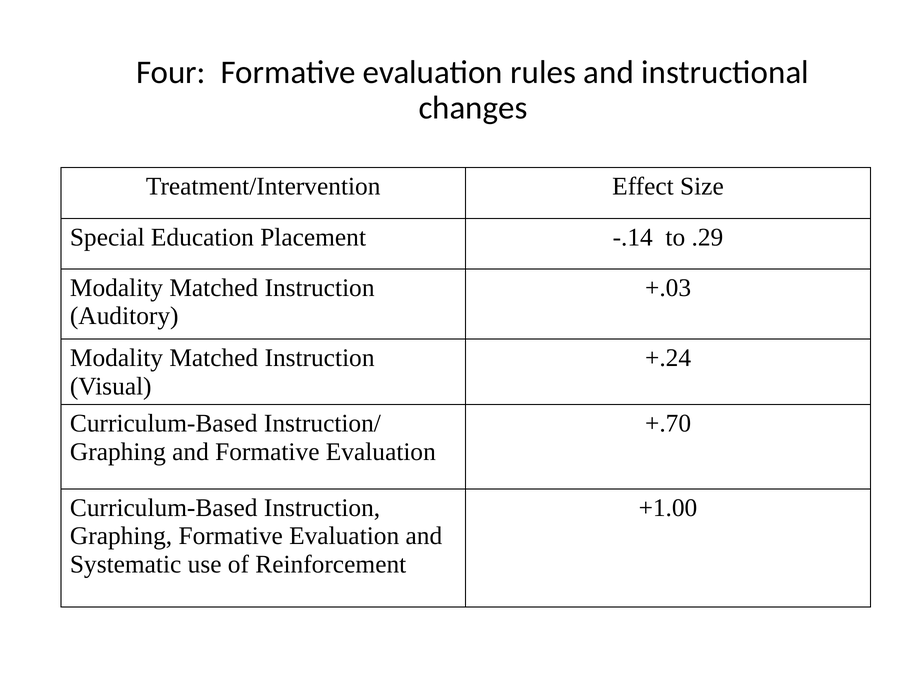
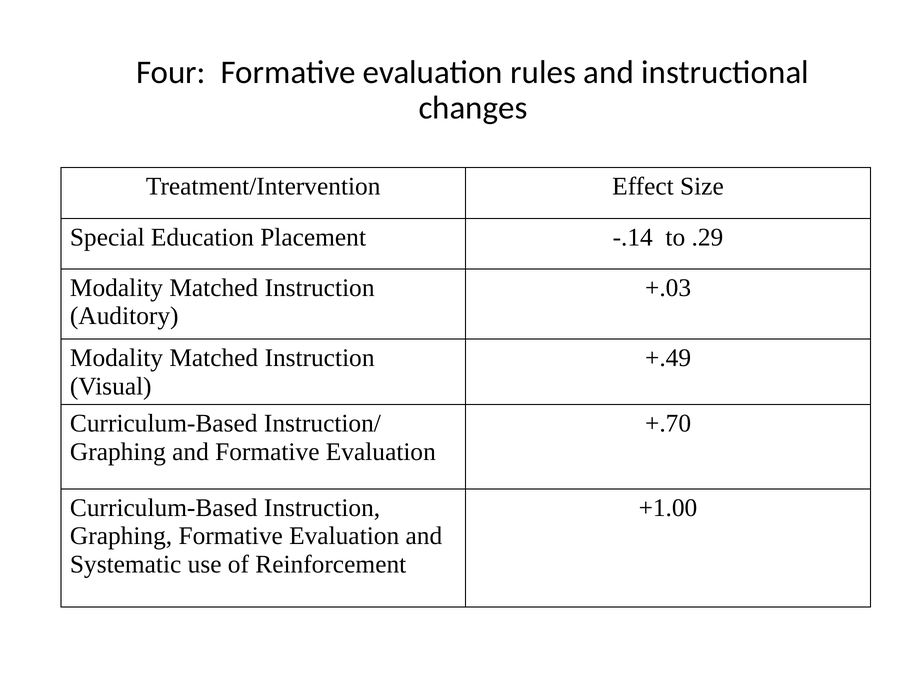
+.24: +.24 -> +.49 (668, 358)
